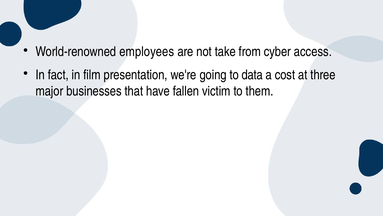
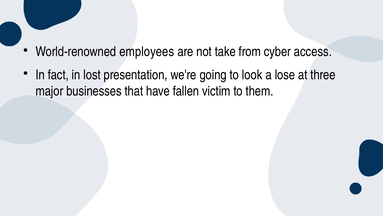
film: film -> lost (92, 75)
data: data -> look (252, 75)
cost: cost -> lose (285, 75)
